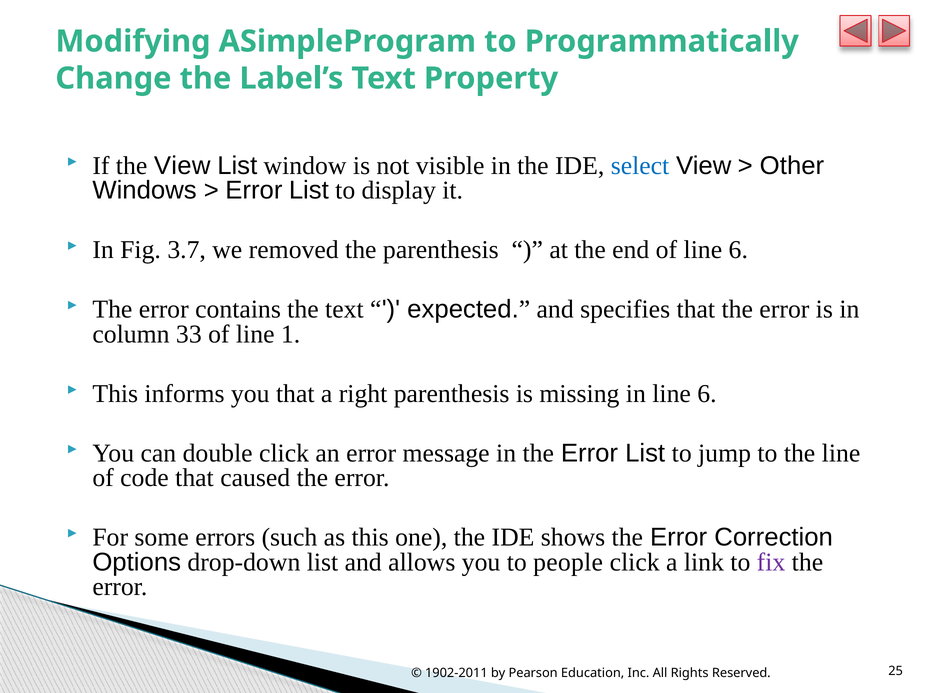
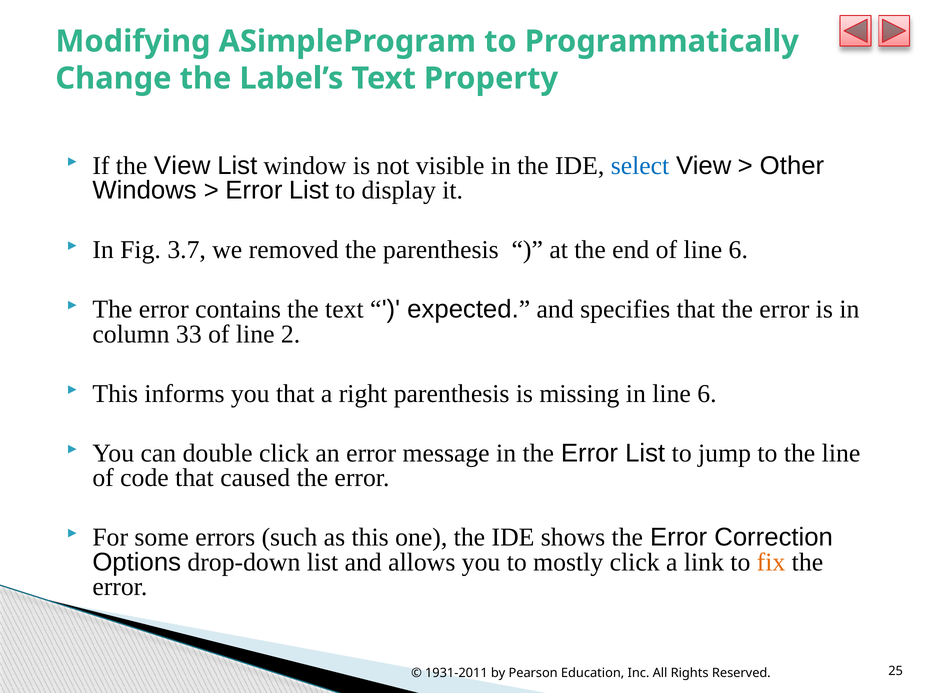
1: 1 -> 2 (291, 334)
people: people -> mostly (568, 563)
fix colour: purple -> orange (771, 563)
1902-2011: 1902-2011 -> 1931-2011 (456, 674)
